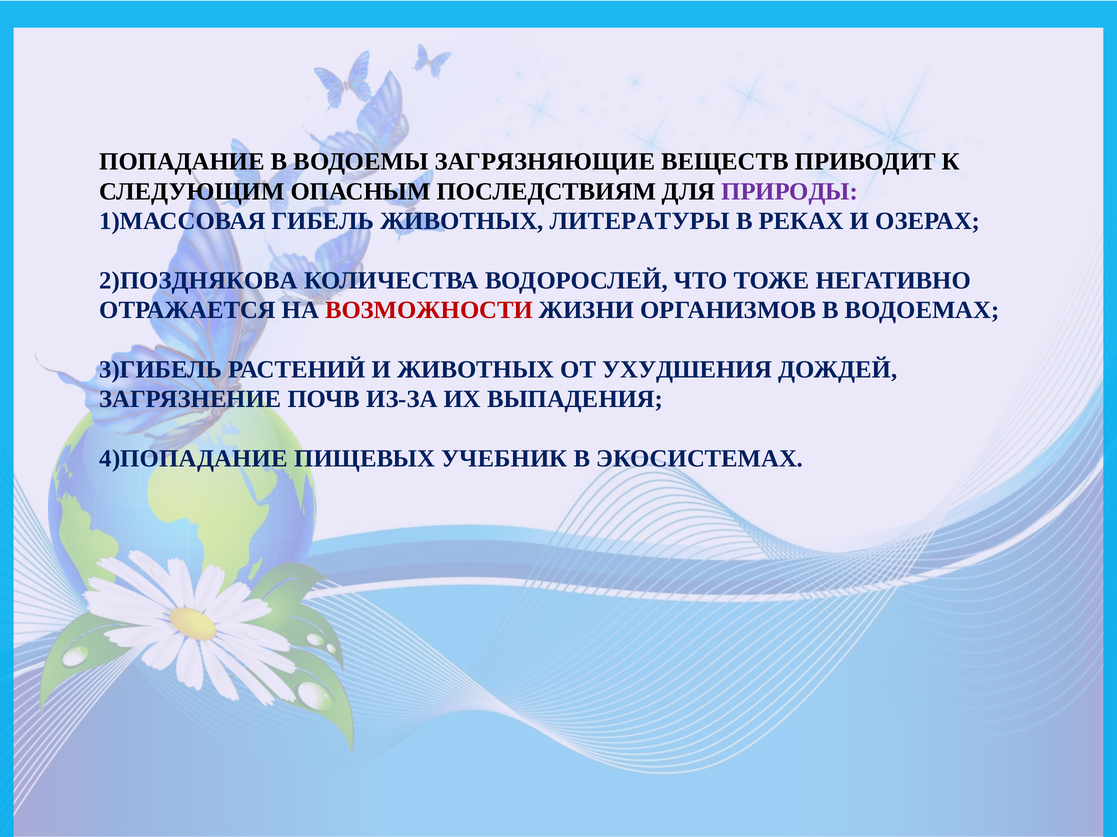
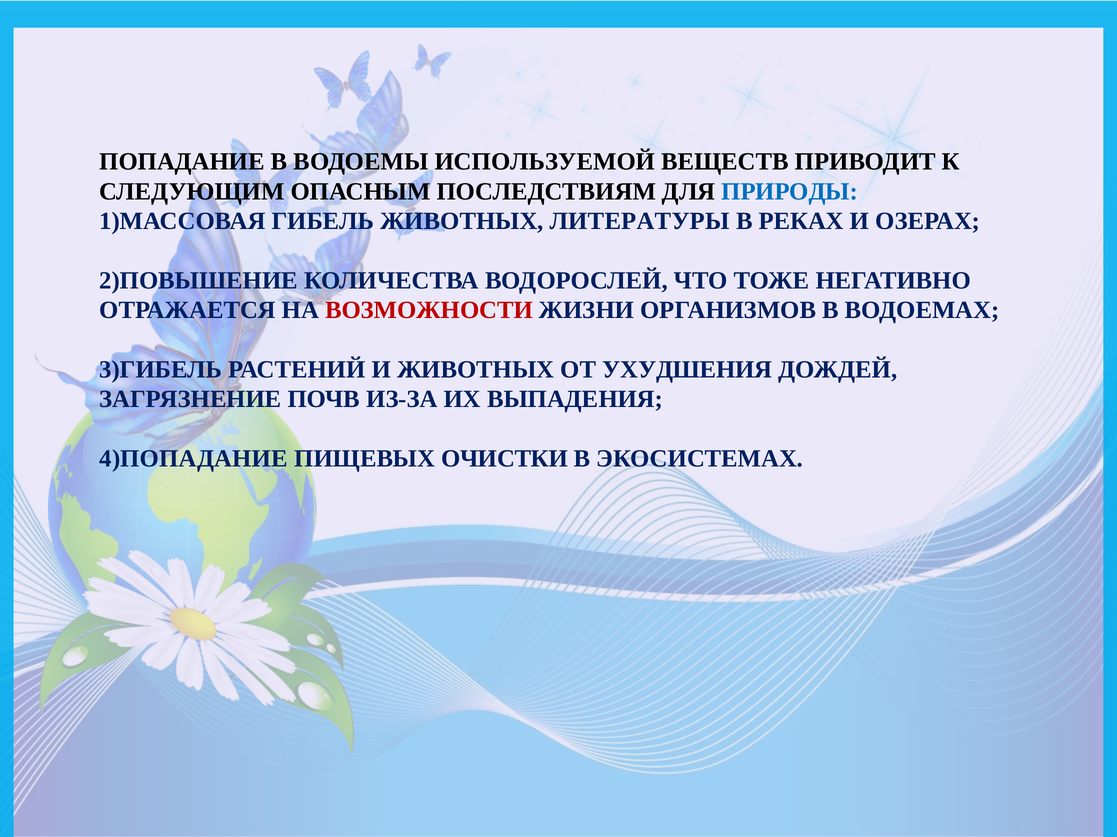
ЗАГРЯЗНЯЮЩИЕ: ЗАГРЯЗНЯЮЩИЕ -> ИСПОЛЬЗУЕМОЙ (545, 162)
ПРИРОДЫ colour: purple -> blue (790, 192)
2)ПОЗДНЯКОВА: 2)ПОЗДНЯКОВА -> 2)ПОВЫШЕНИЕ (199, 281)
УЧЕБНИК: УЧЕБНИК -> ОЧИСТКИ (504, 459)
